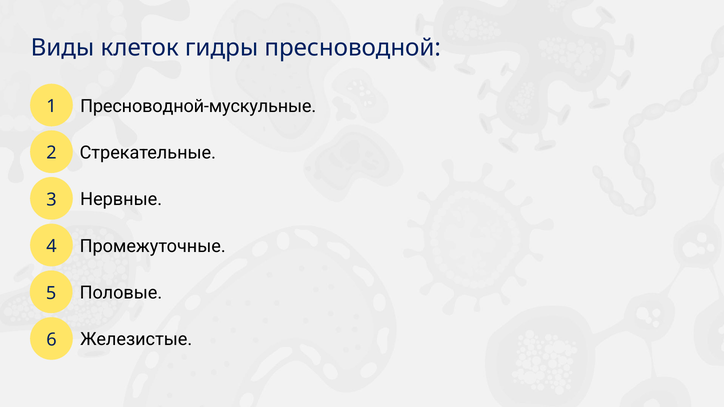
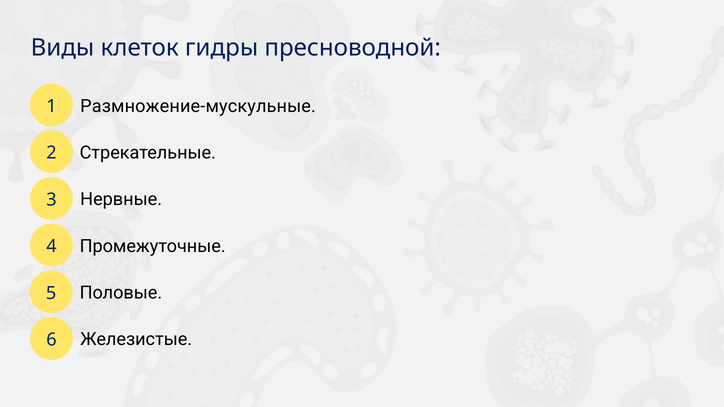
Пресноводной-мускульные: Пресноводной-мускульные -> Размножение-мускульные (198, 106)
